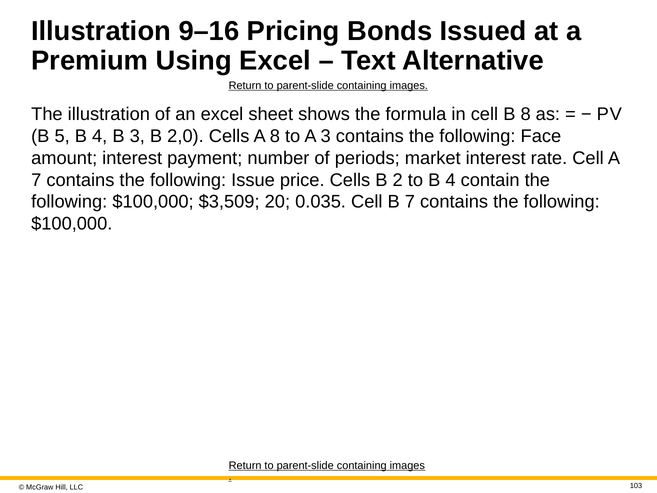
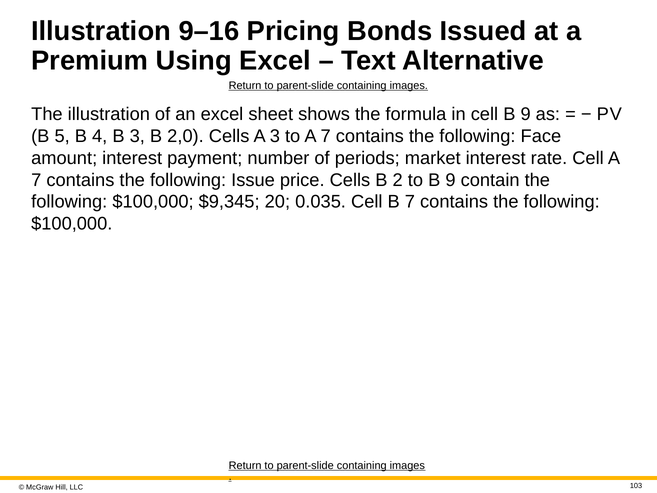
cell B 8: 8 -> 9 (526, 114)
A 8: 8 -> 3 (275, 136)
to A 3: 3 -> 7 (326, 136)
to B 4: 4 -> 9 (451, 180)
$3,509: $3,509 -> $9,345 (229, 202)
